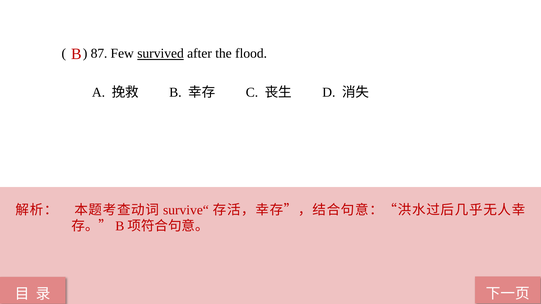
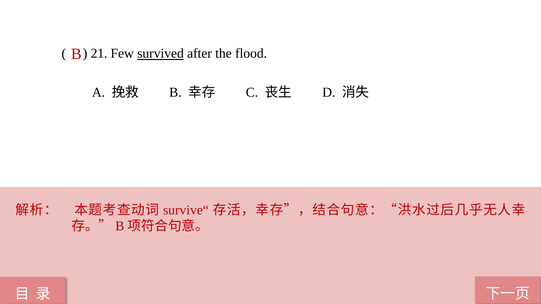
87: 87 -> 21 (99, 54)
